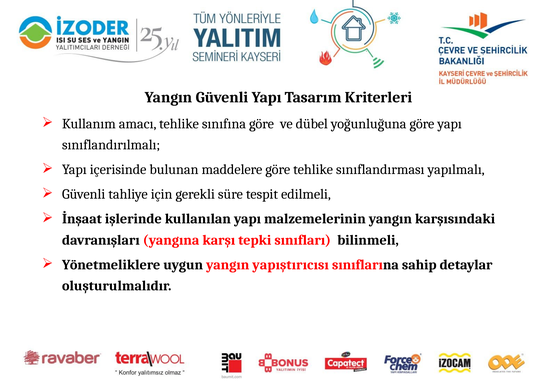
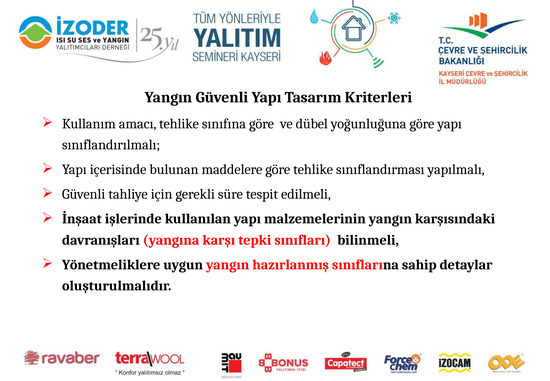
yapıştırıcısı: yapıştırıcısı -> hazırlanmış (291, 265)
